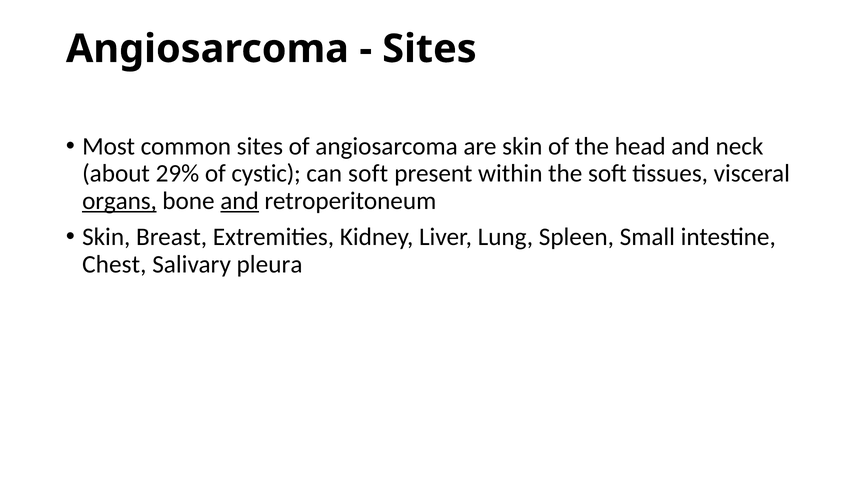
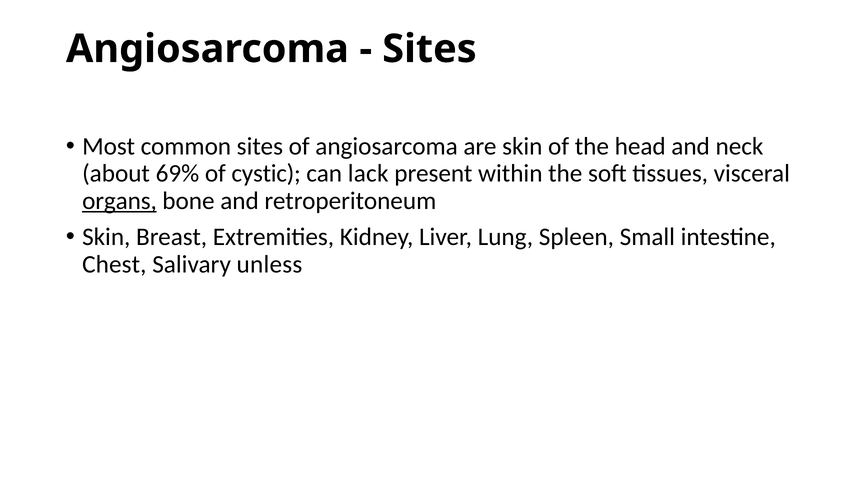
29%: 29% -> 69% (177, 173)
can soft: soft -> lack (368, 173)
and underline: present -> none (240, 201)
pleura: pleura -> unless (269, 264)
